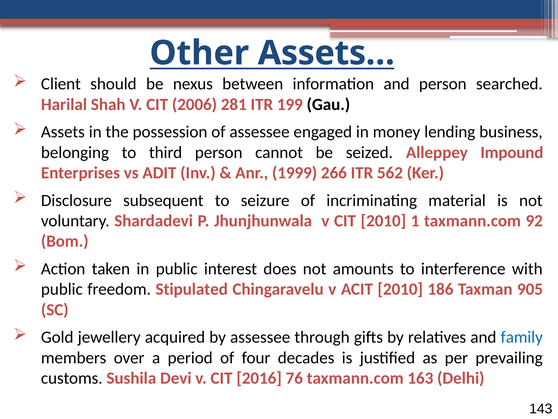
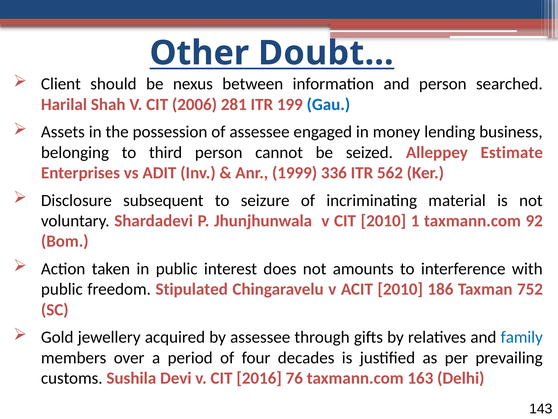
Assets…: Assets… -> Doubt… (326, 53)
Gau colour: black -> blue (328, 104)
Impound: Impound -> Estimate (512, 152)
266: 266 -> 336 (334, 173)
905: 905 -> 752 (530, 289)
